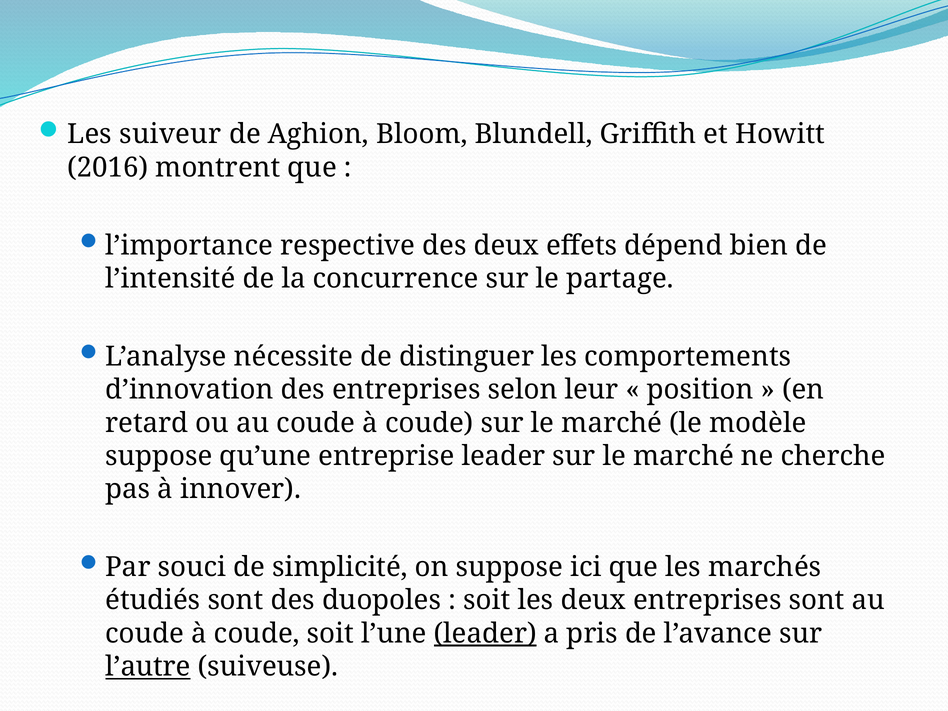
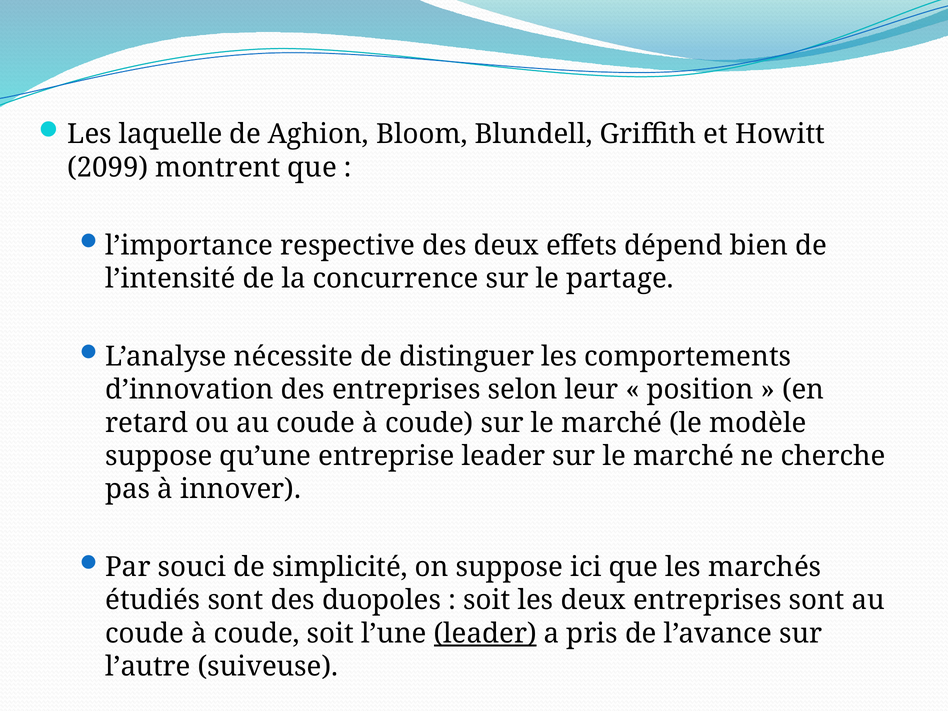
suiveur: suiveur -> laquelle (171, 134)
2016: 2016 -> 2099 (108, 167)
l’autre underline: present -> none (148, 667)
